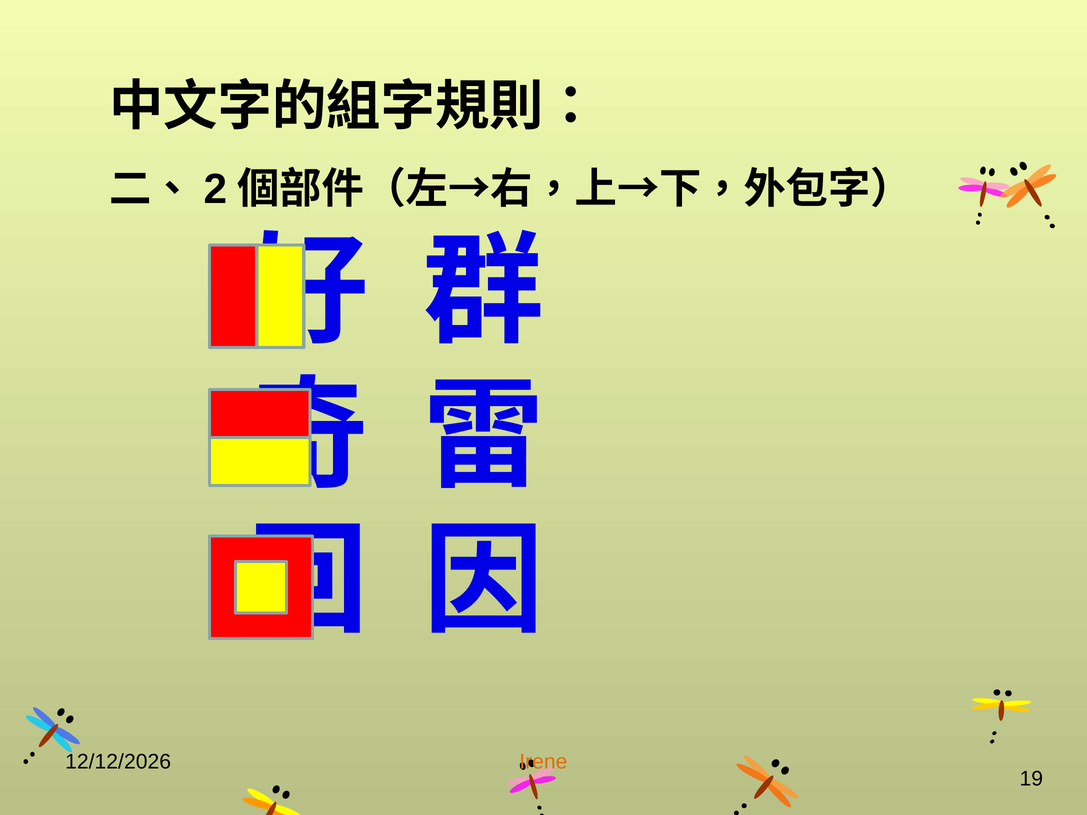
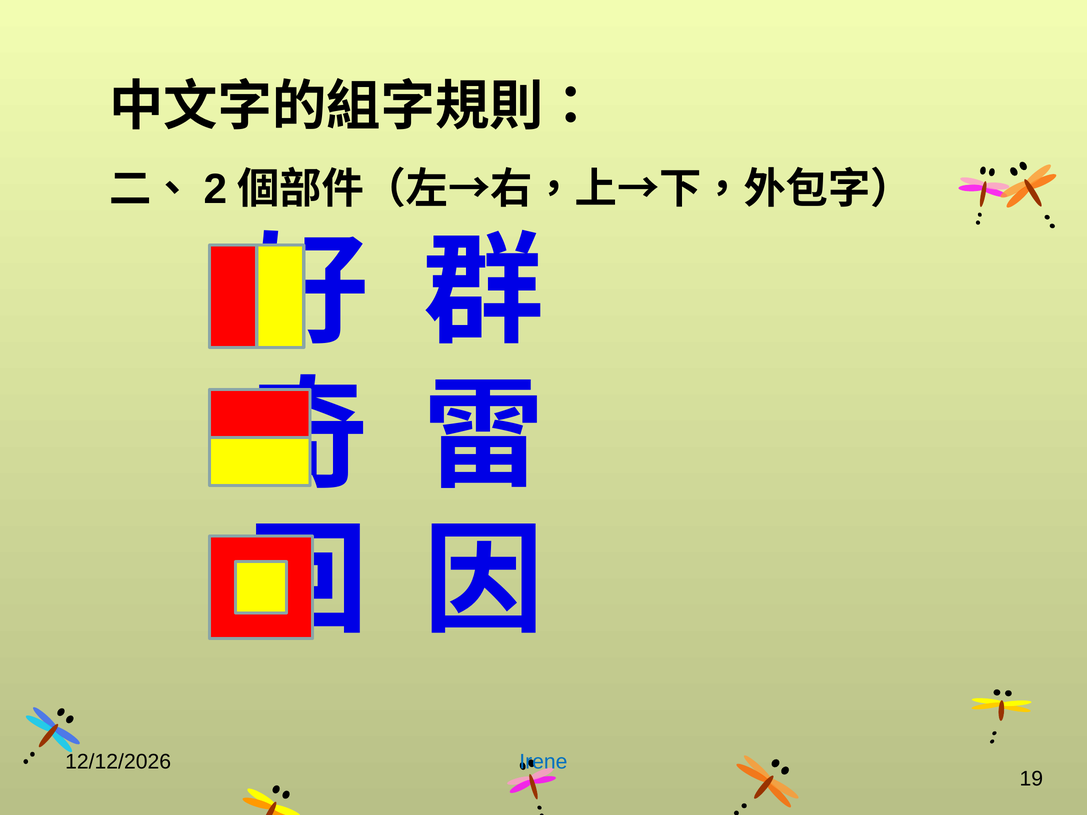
Irene colour: orange -> blue (543, 762)
